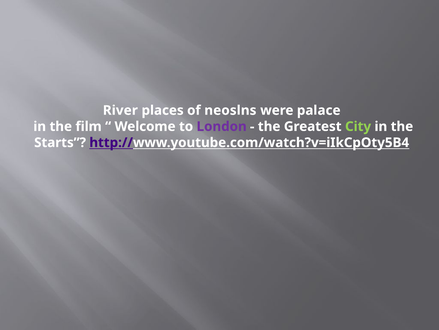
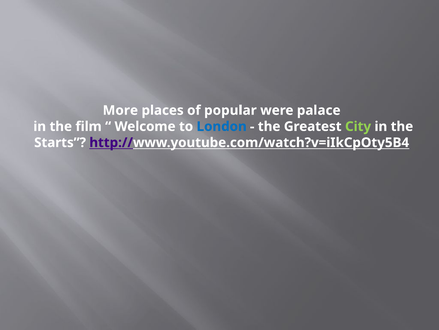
River: River -> More (120, 110)
neoslns: neoslns -> popular (230, 110)
London colour: purple -> blue (222, 126)
